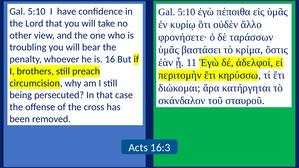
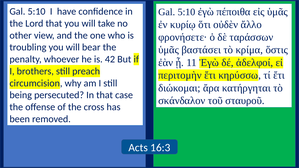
16: 16 -> 42 (110, 59)
